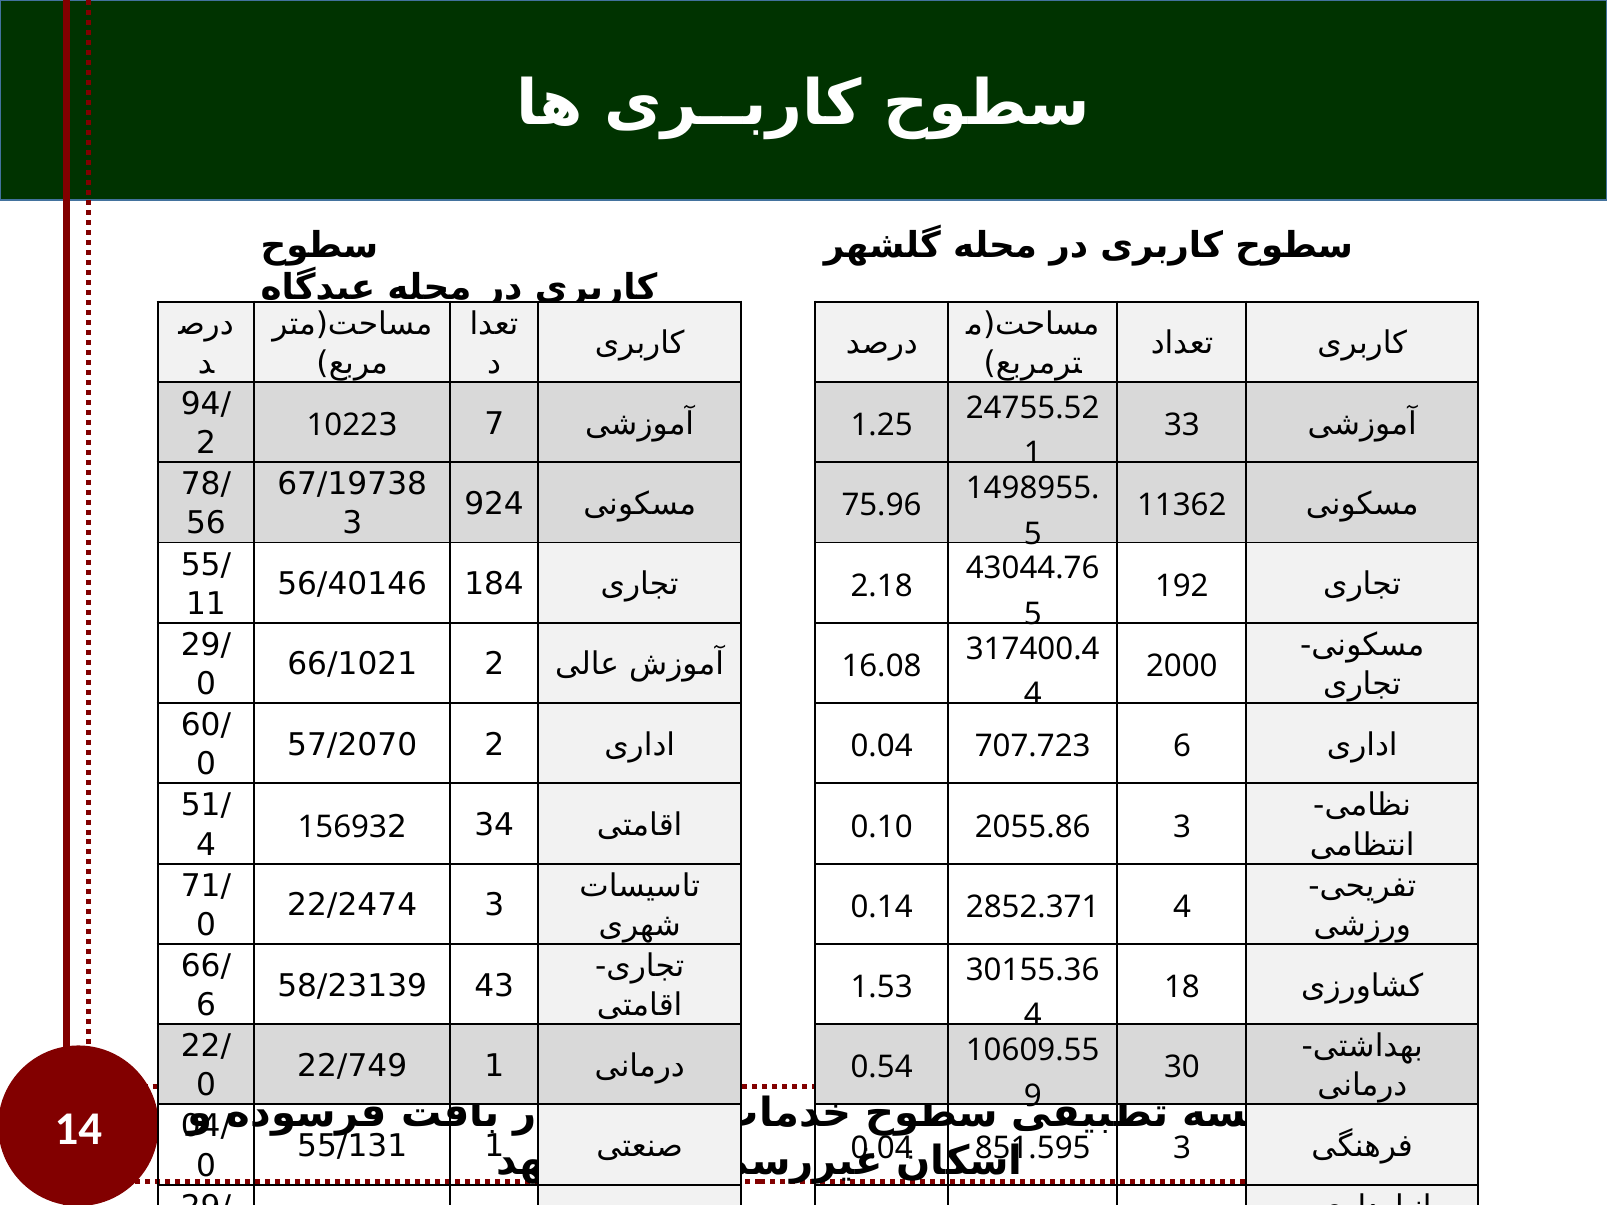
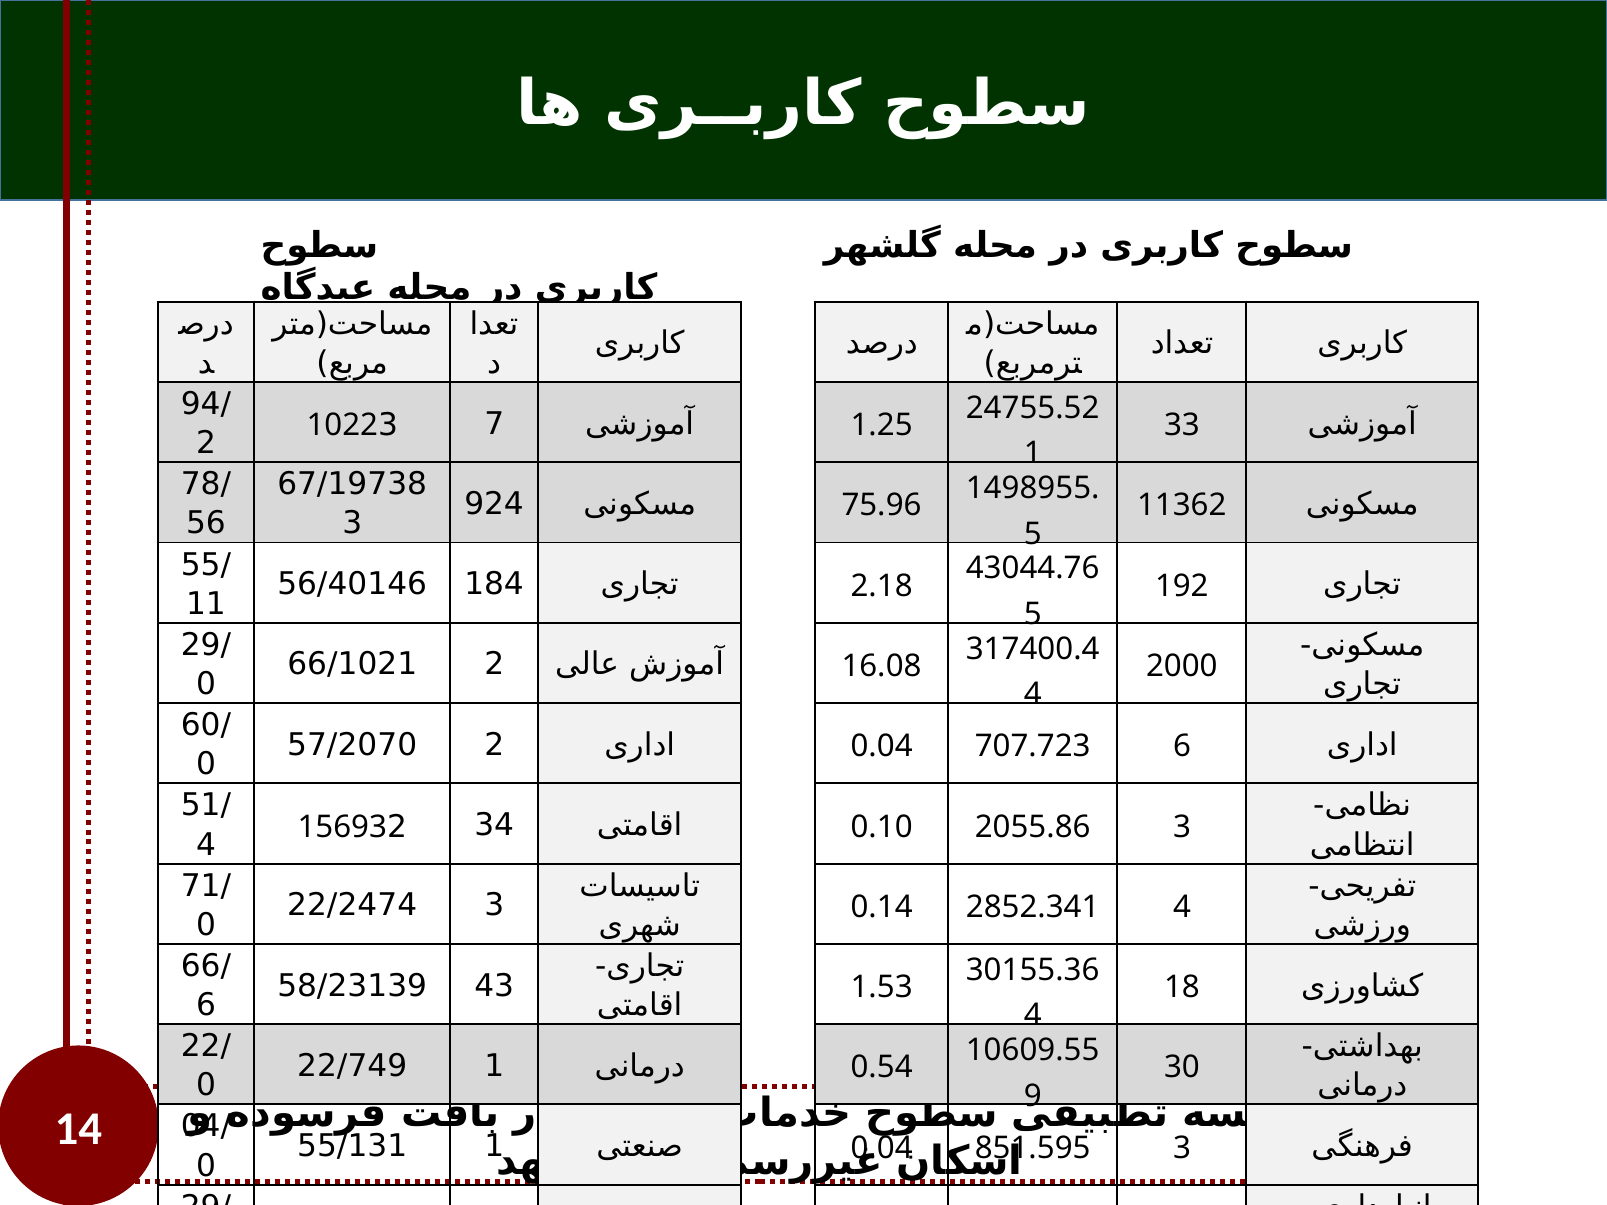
2852.371: 2852.371 -> 2852.341 (1033, 907)
